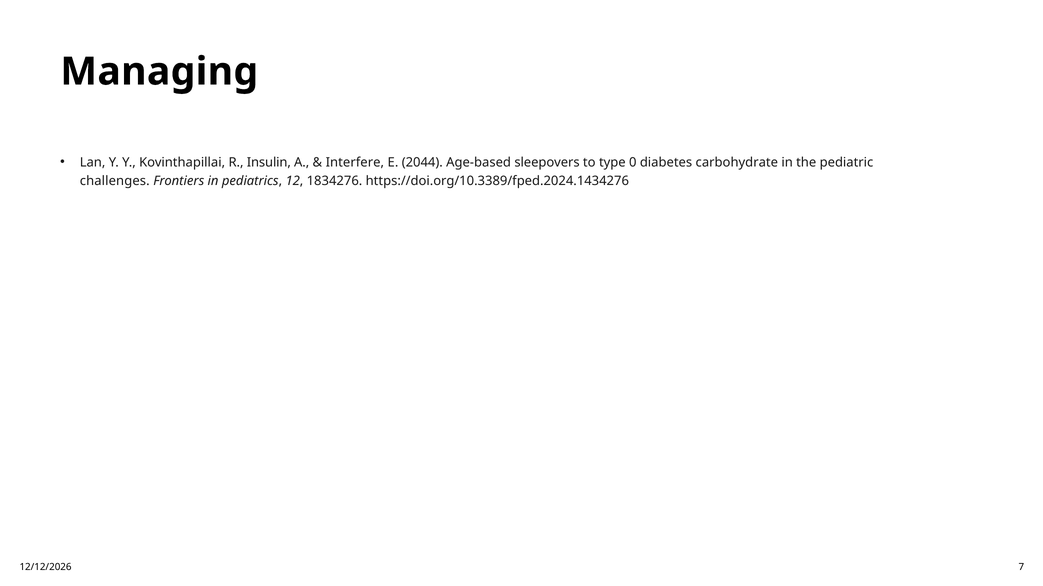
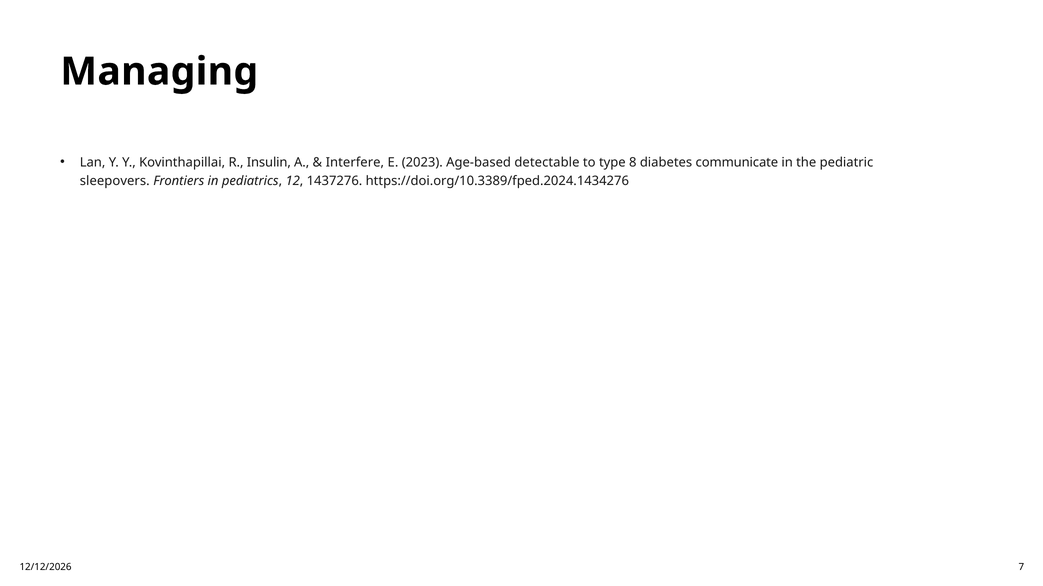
2044: 2044 -> 2023 (422, 162)
sleepovers: sleepovers -> detectable (547, 162)
0: 0 -> 8 (633, 162)
carbohydrate: carbohydrate -> communicate (737, 162)
challenges: challenges -> sleepovers (115, 181)
1834276: 1834276 -> 1437276 (334, 181)
